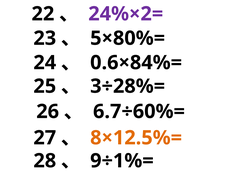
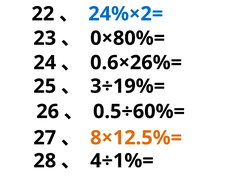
24%×2= colour: purple -> blue (126, 14)
5×80%=: 5×80%= -> 0×80%= (128, 38)
0.6×84%=: 0.6×84%= -> 0.6×26%= (136, 63)
3÷28%=: 3÷28%= -> 3÷19%= (128, 86)
6.7÷60%=: 6.7÷60%= -> 0.5÷60%= (139, 112)
9÷1%=: 9÷1%= -> 4÷1%= (122, 161)
